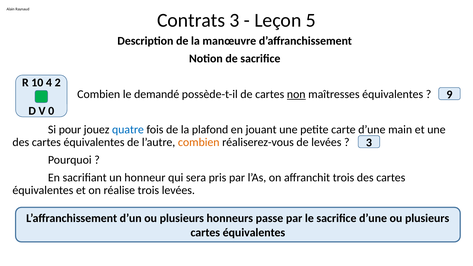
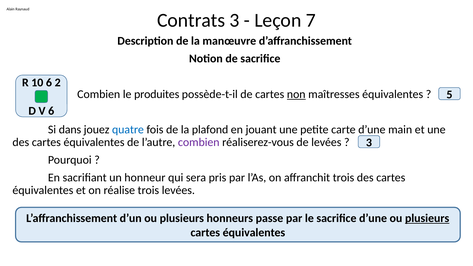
5: 5 -> 7 (311, 20)
10 4: 4 -> 6 (49, 83)
demandé: demandé -> produites (157, 94)
9: 9 -> 5 (449, 94)
V 0: 0 -> 6 (51, 111)
pour: pour -> dans (70, 129)
combien colour: orange -> purple (199, 142)
plusieurs underline: none -> present (427, 218)
